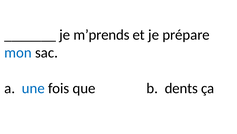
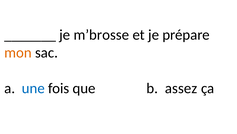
m’prends: m’prends -> m’brosse (101, 35)
mon colour: blue -> orange (18, 52)
dents: dents -> assez (181, 88)
